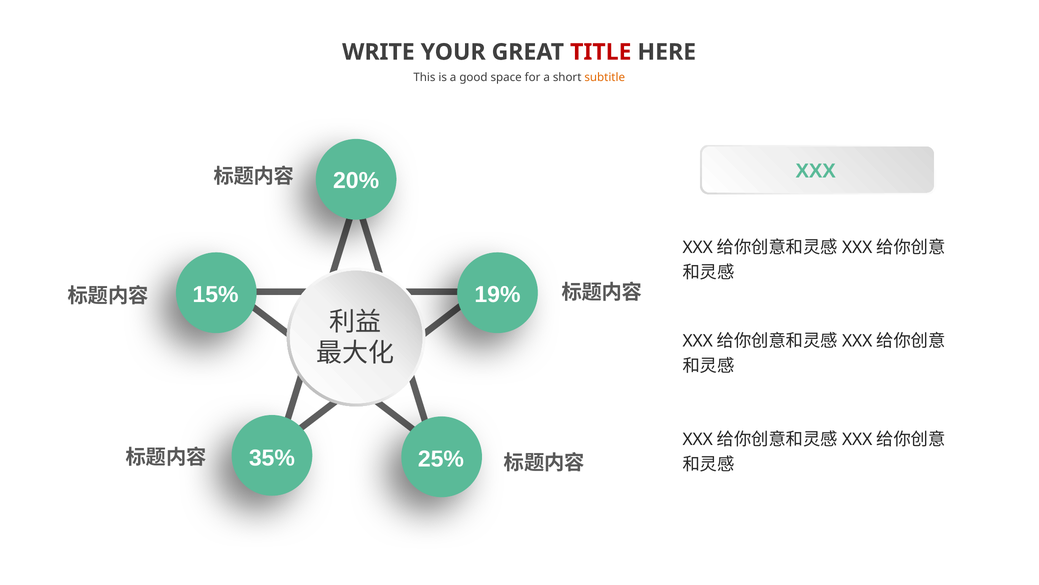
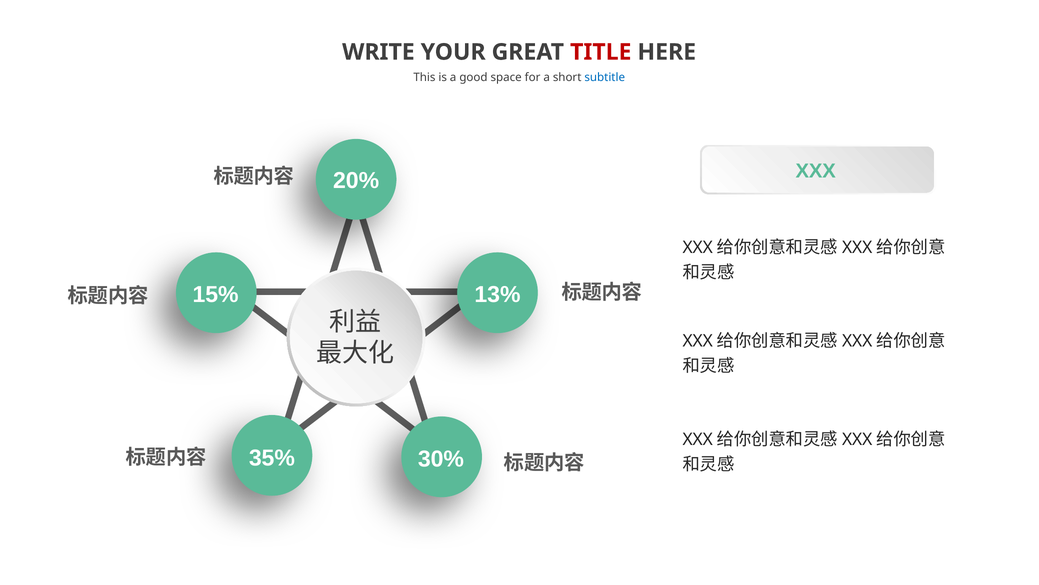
subtitle colour: orange -> blue (605, 77)
19%: 19% -> 13% (497, 294)
25%: 25% -> 30% (441, 459)
